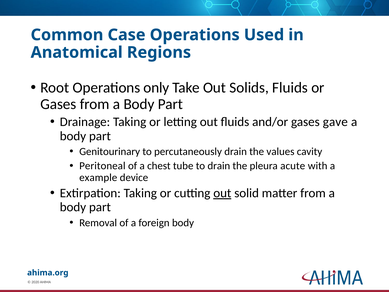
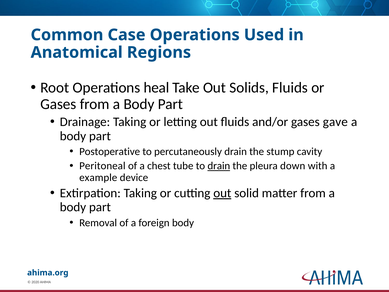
only: only -> heal (156, 88)
Genitourinary: Genitourinary -> Postoperative (110, 151)
values: values -> stump (280, 151)
drain underline: none -> present (219, 166)
acute: acute -> down (293, 166)
